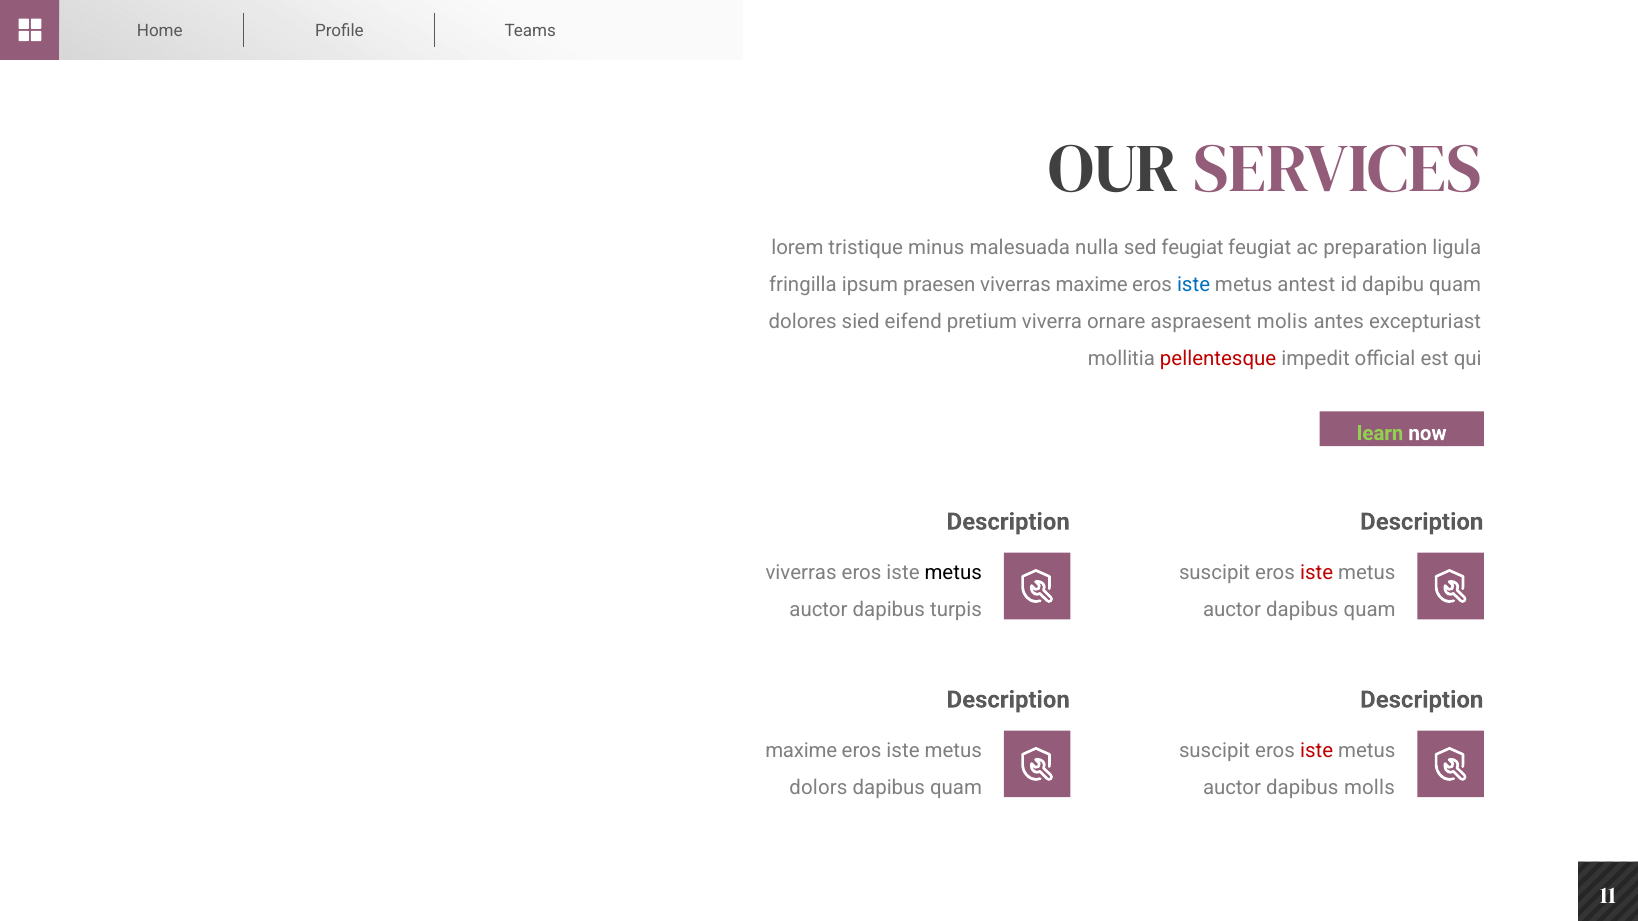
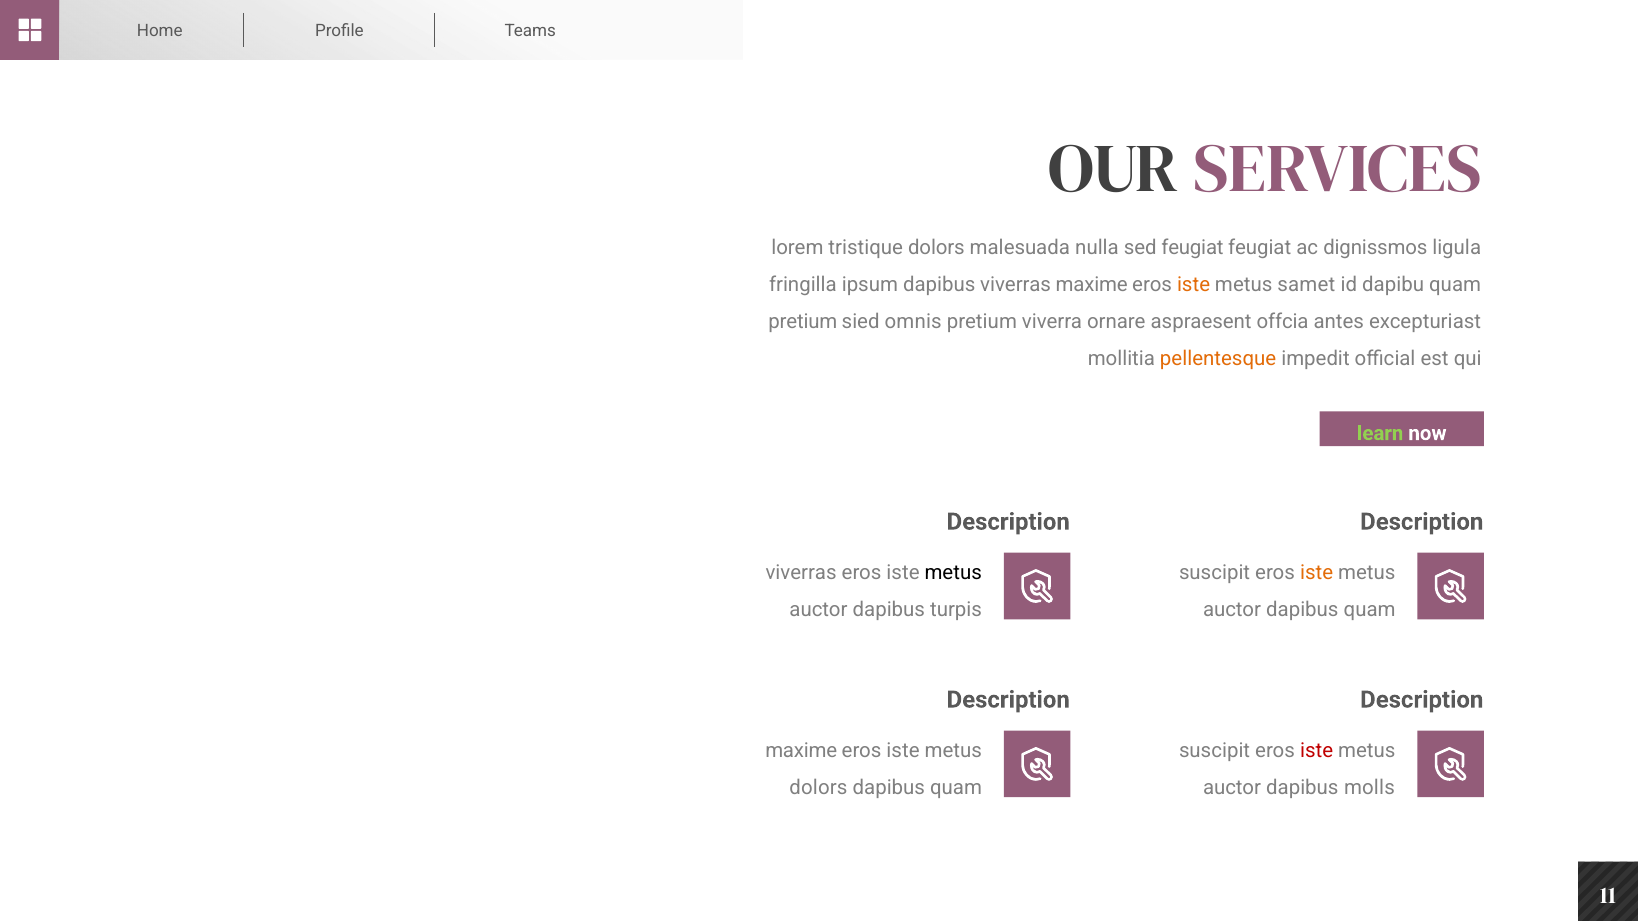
tristique minus: minus -> dolors (936, 248)
preparation: preparation -> dignissmos (1375, 248)
ipsum praesen: praesen -> dapibus (939, 285)
iste colour: blue -> orange (1194, 285)
antest: antest -> samet (1306, 285)
dolores: dolores -> pretium (803, 322)
eifend: eifend -> omnis (913, 322)
molis: molis -> offcia (1283, 322)
pellentesque colour: red -> orange (1218, 358)
iste colour: red -> orange (1317, 573)
